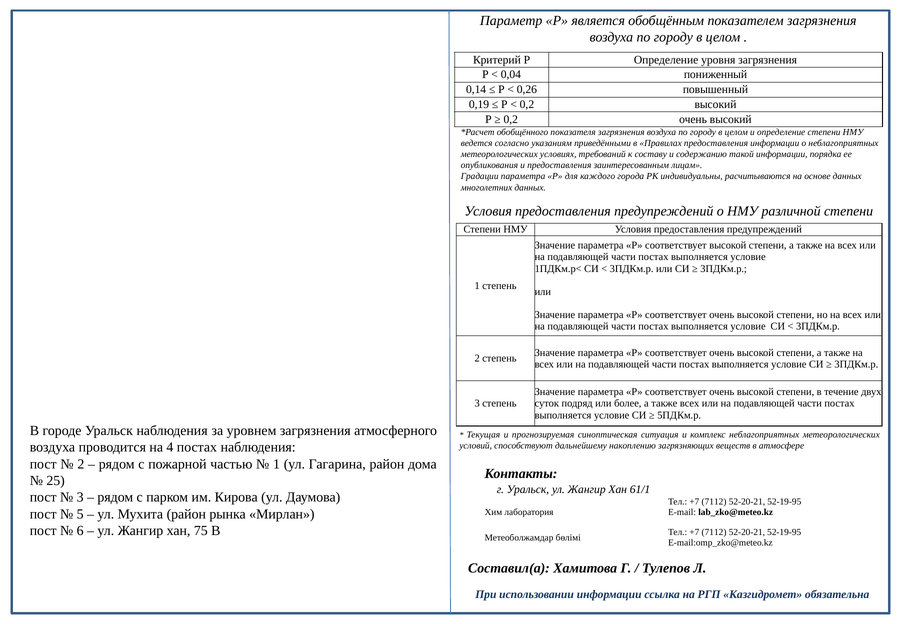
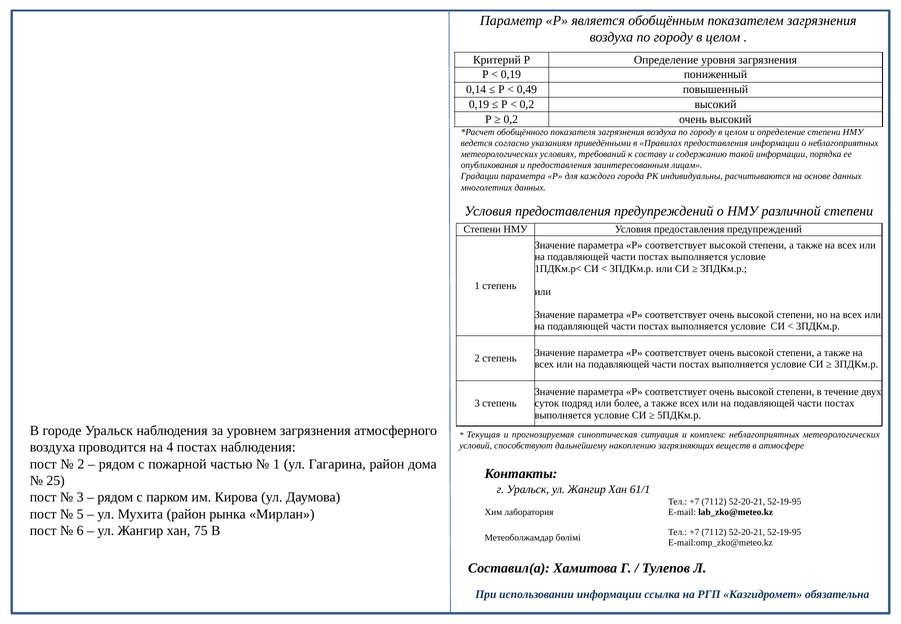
0,04: 0,04 -> 0,19 (511, 75)
0,26: 0,26 -> 0,49 (527, 89)
